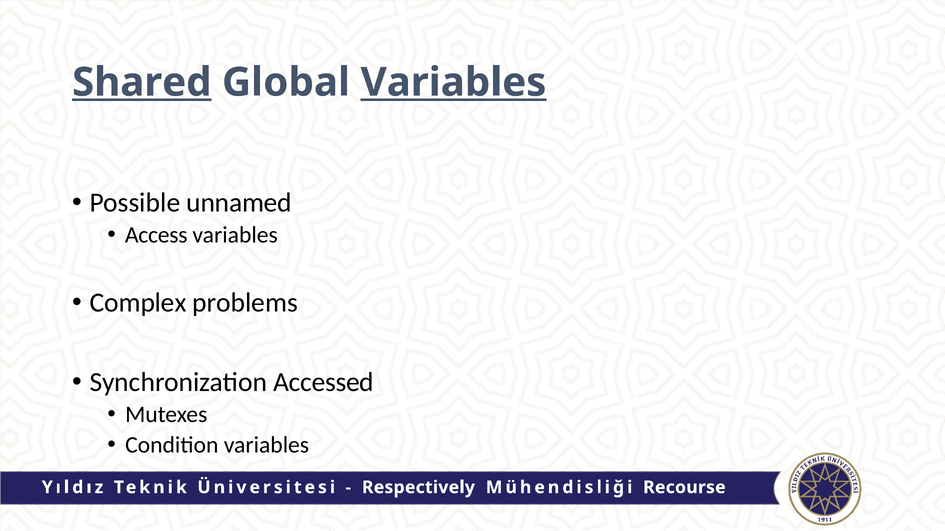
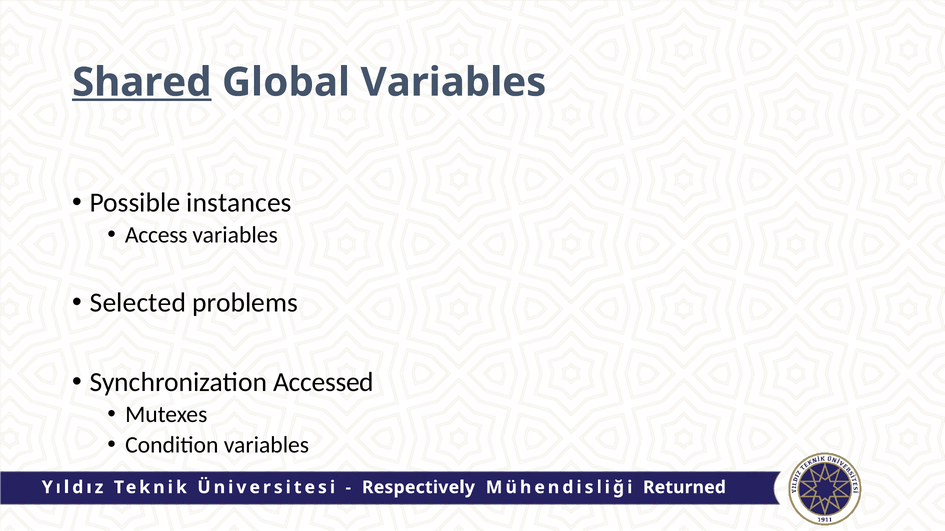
Variables underline: present -> none (453, 82)
unnamed: unnamed -> instances (239, 203)
Complex: Complex -> Selected (138, 303)
Recourse: Recourse -> Returned (684, 488)
